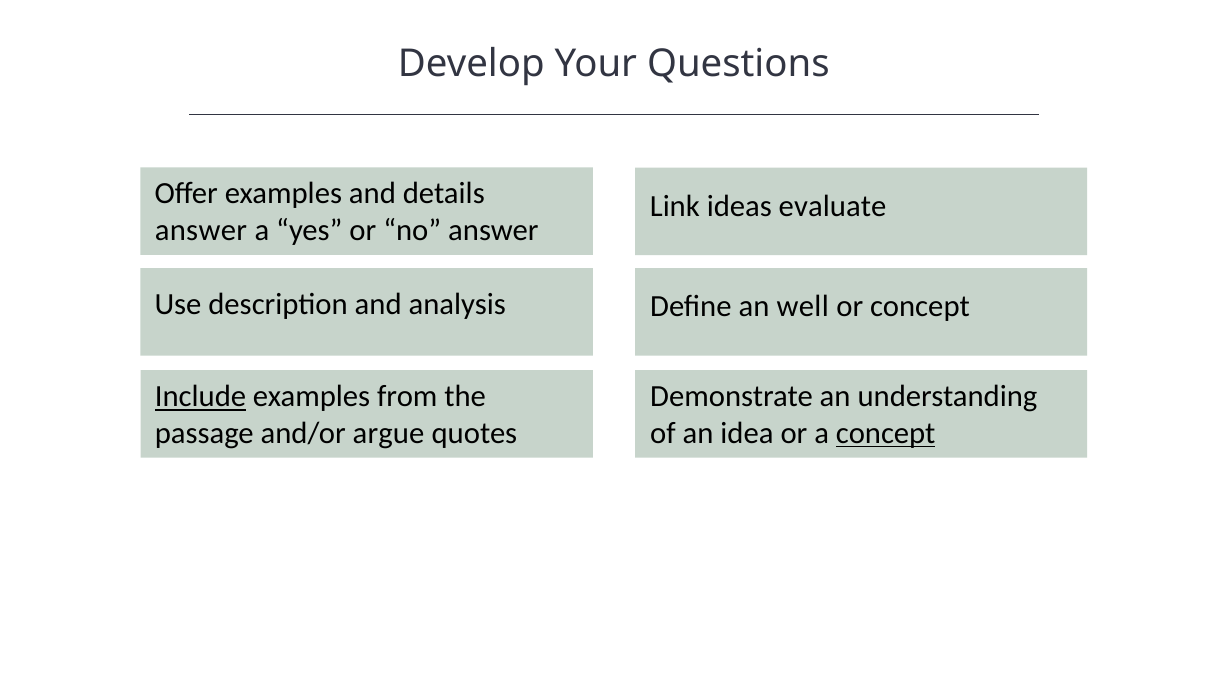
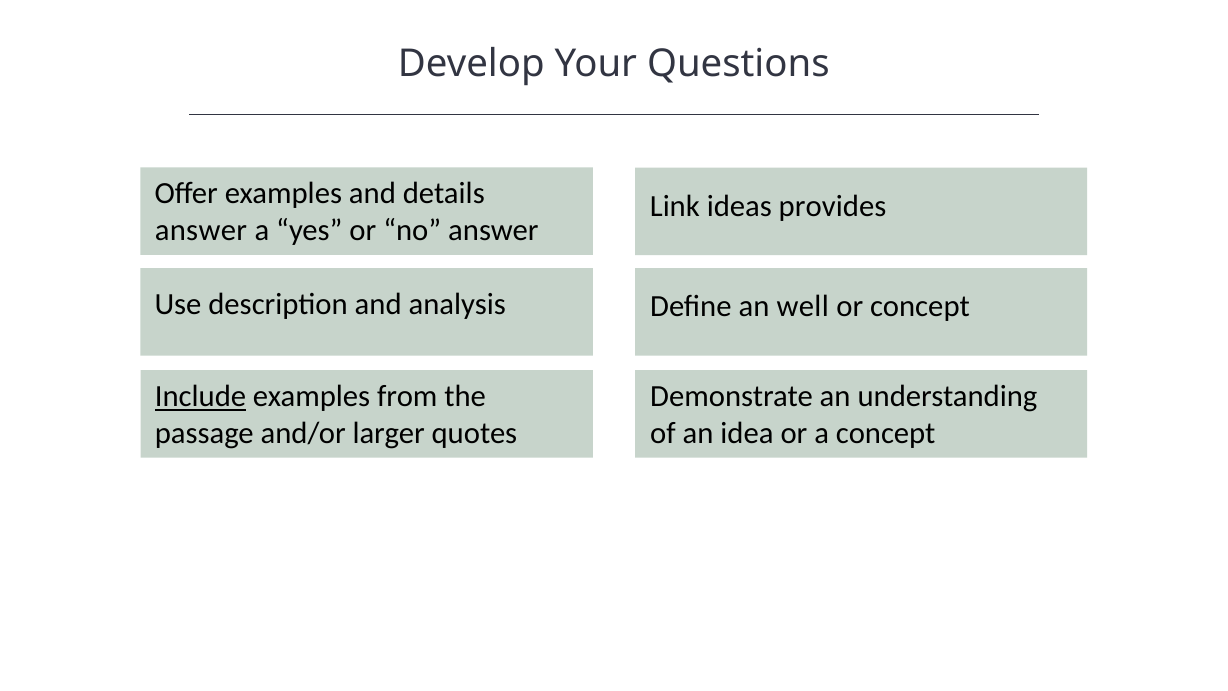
evaluate: evaluate -> provides (833, 207)
argue: argue -> larger (389, 433)
concept underline: present -> none (886, 433)
